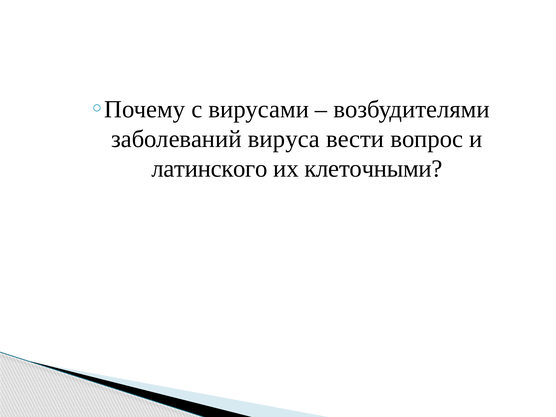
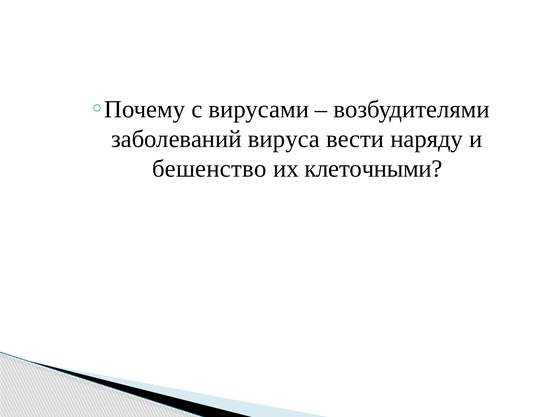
вопрос: вопрос -> наряду (427, 139)
латинского: латинского -> бешенство (209, 169)
